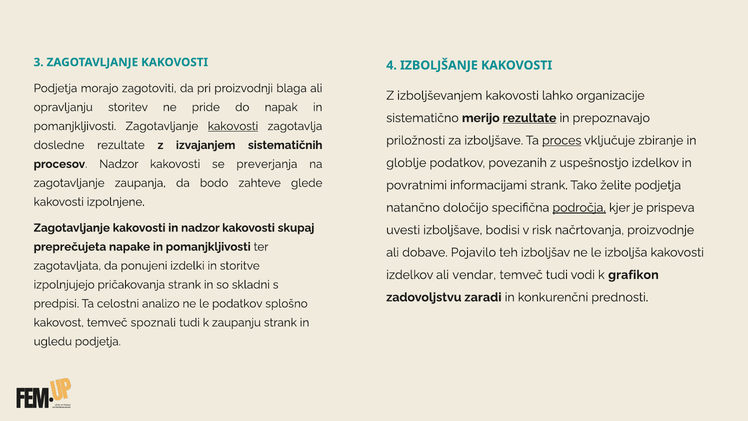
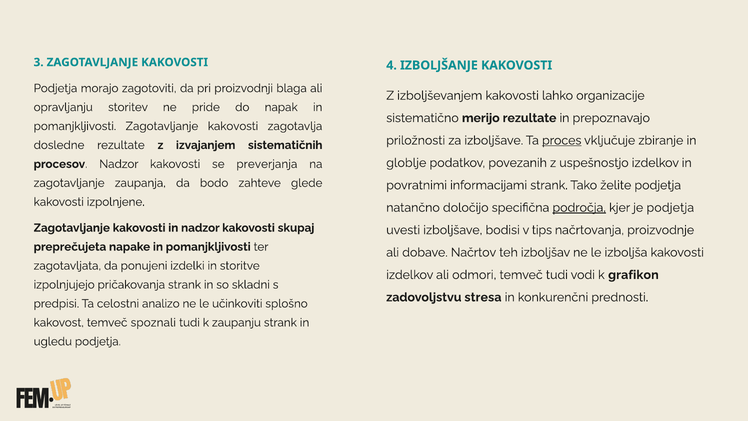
rezultate underline: present -> none (530, 118)
kakovosti underline: present -> none (233, 126)
je prispeva: prispeva -> podjetja (670, 207)
risk: risk -> tips (542, 230)
Pojavilo: Pojavilo -> Načrtov (473, 252)
vendar: vendar -> odmori (474, 275)
zaradi: zaradi -> stresa (483, 297)
le podatkov: podatkov -> učinkoviti (237, 303)
